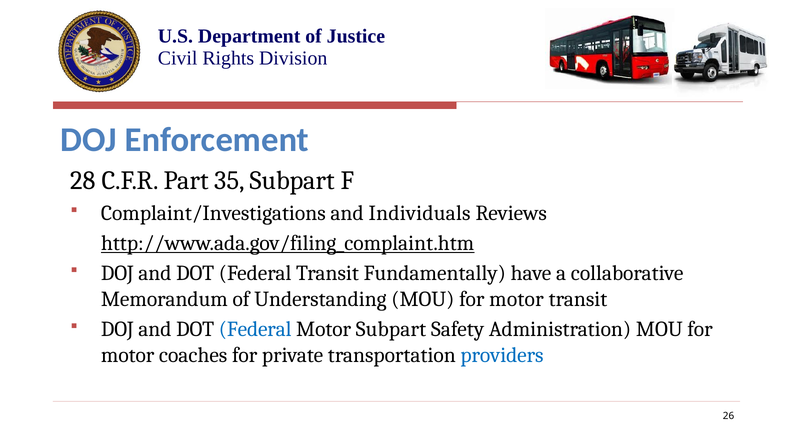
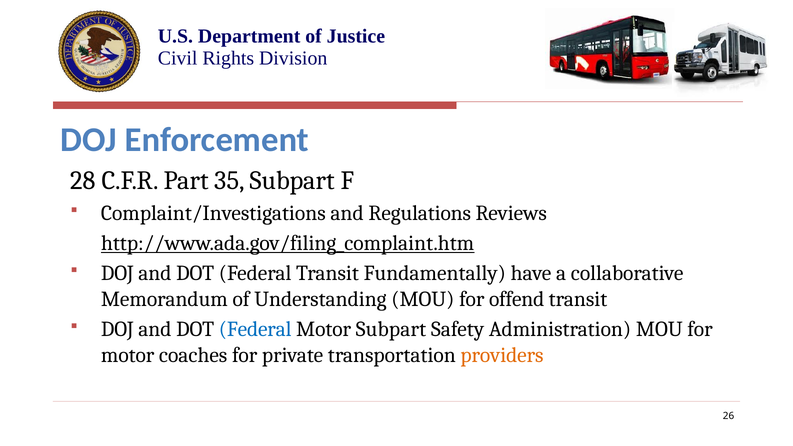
Individuals: Individuals -> Regulations (420, 213)
Understanding MOU for motor: motor -> offend (517, 299)
providers colour: blue -> orange (502, 355)
